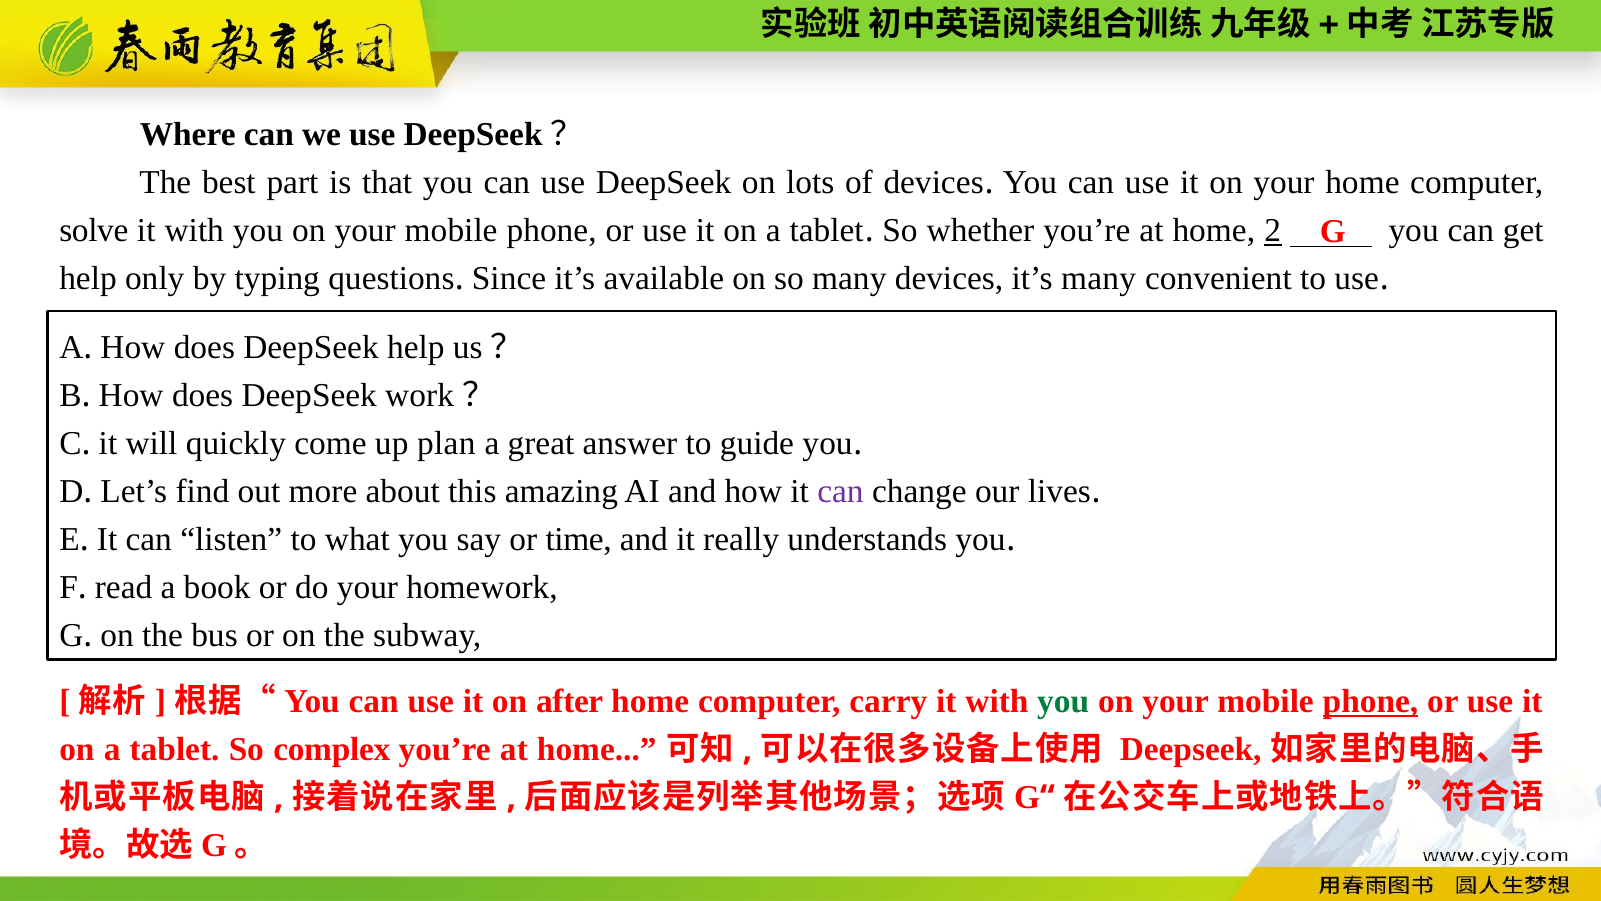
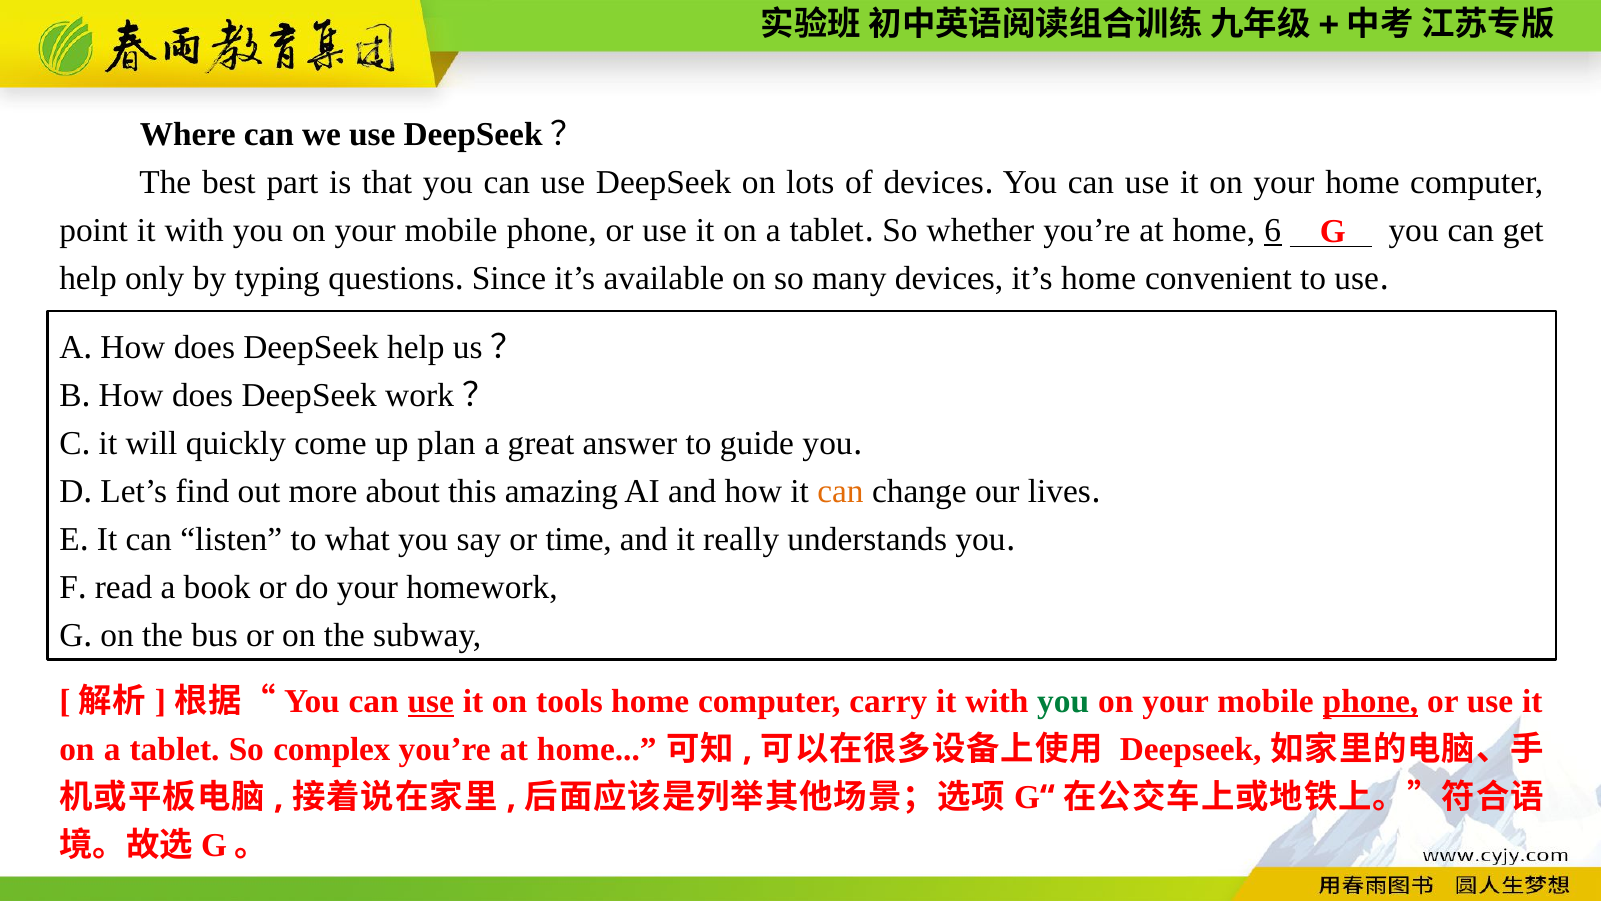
solve: solve -> point (94, 230)
2: 2 -> 6 (1273, 230)
it’s many: many -> home (1099, 278)
can colour: purple -> orange (840, 491)
use underline: none -> present (431, 701)
after: after -> tools (570, 701)
